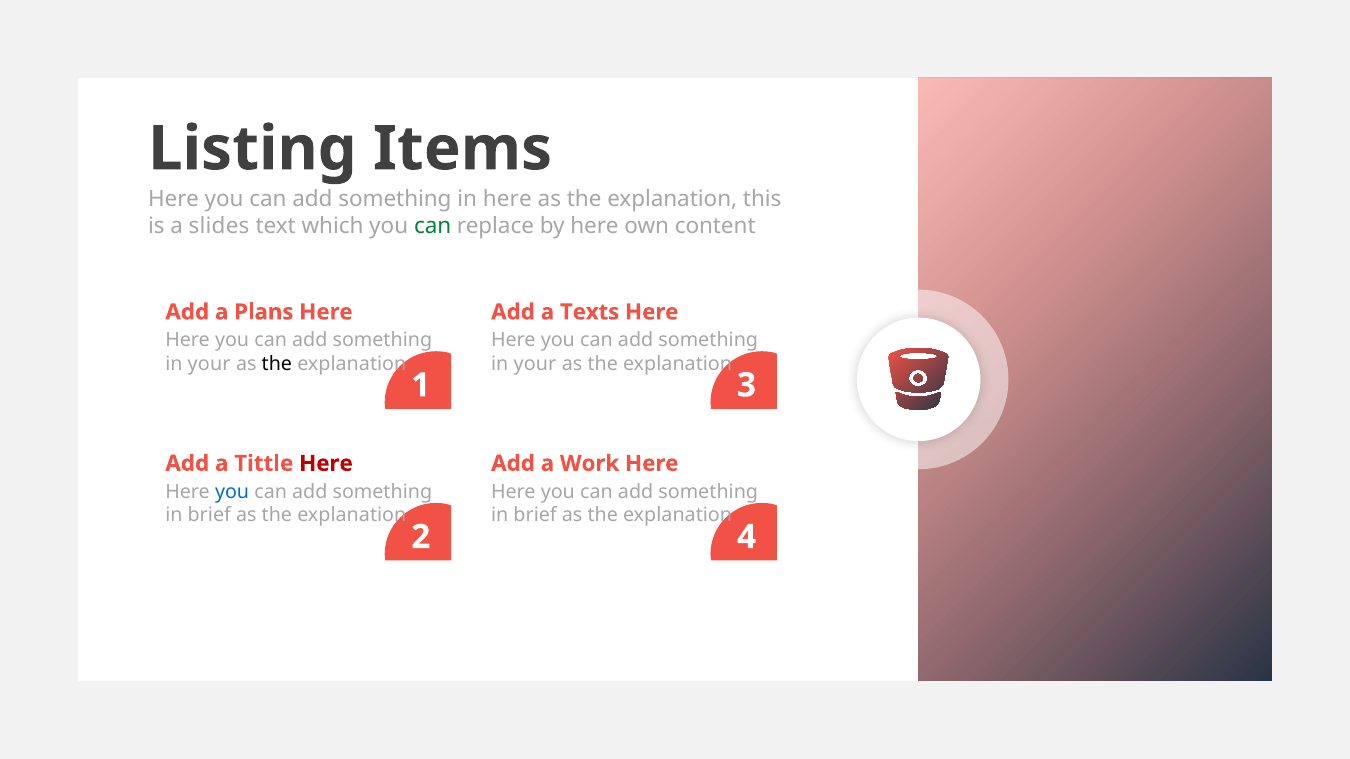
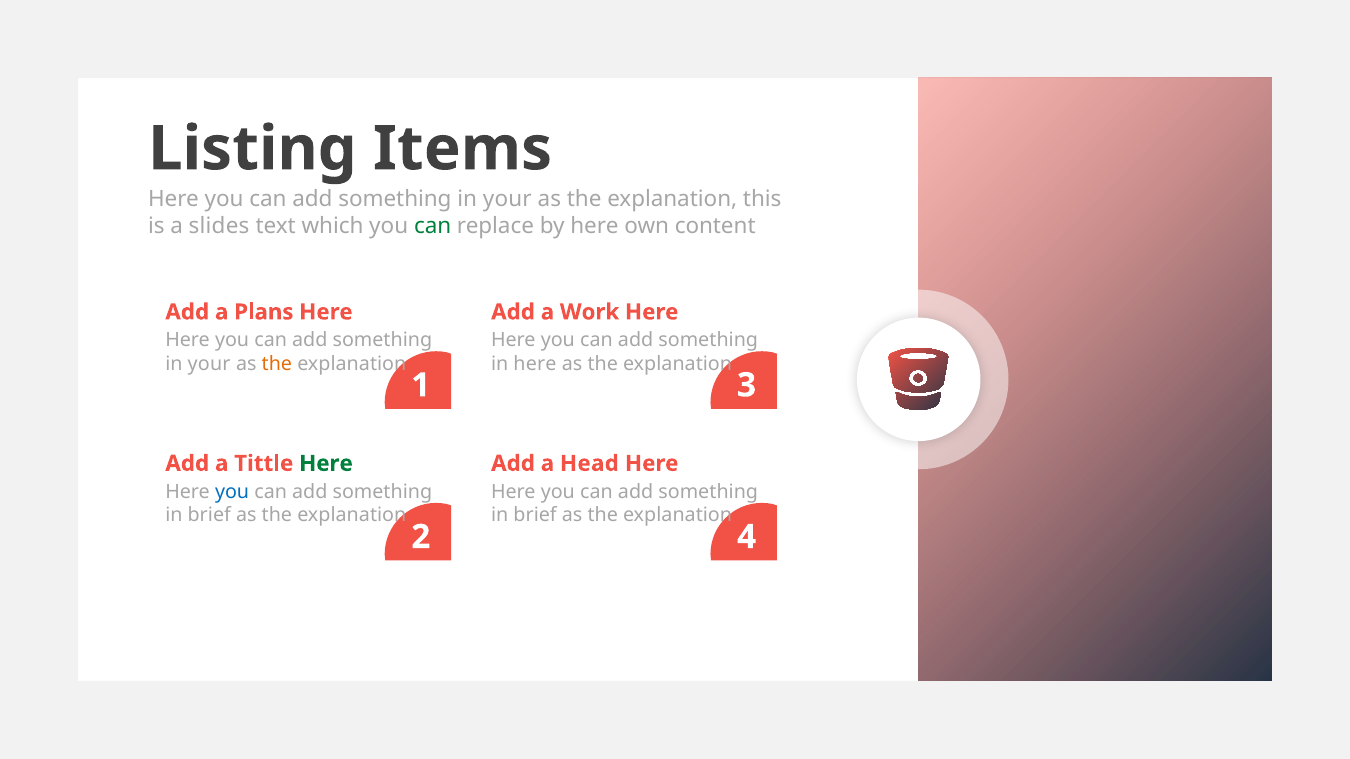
here: here -> your (507, 200)
Texts: Texts -> Work (590, 312)
the colour: black -> orange (277, 364)
your: your -> here (535, 364)
Here colour: red -> green (326, 464)
Work: Work -> Head (589, 464)
